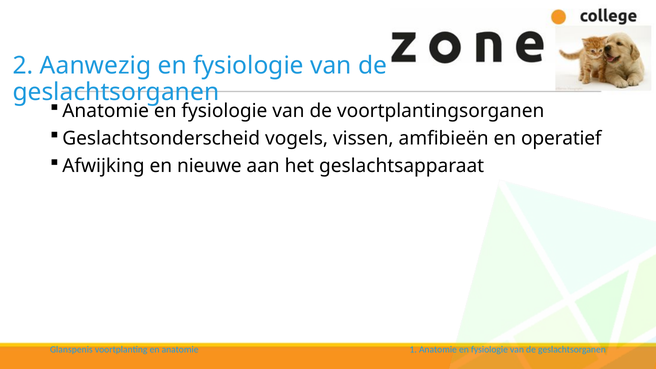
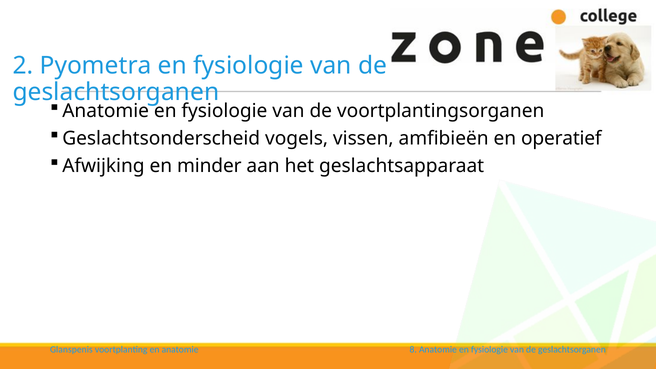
Aanwezig: Aanwezig -> Pyometra (96, 65)
nieuwe: nieuwe -> minder (209, 166)
1: 1 -> 8 (413, 350)
